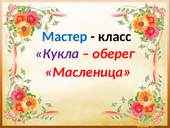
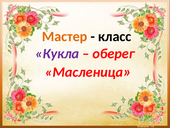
Мастер colour: blue -> orange (65, 36)
